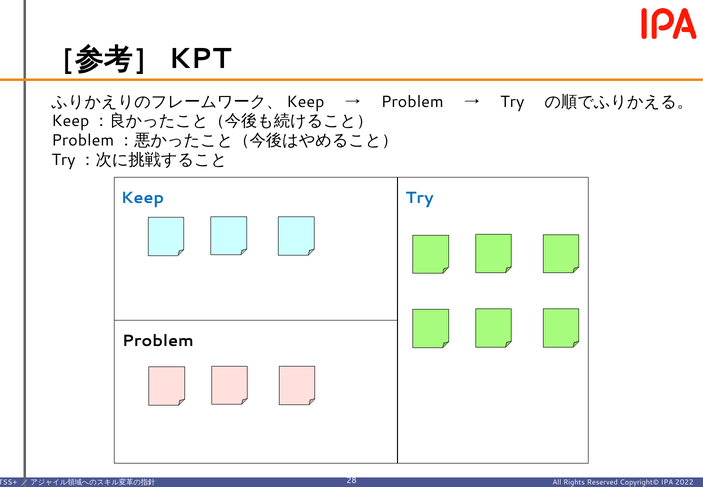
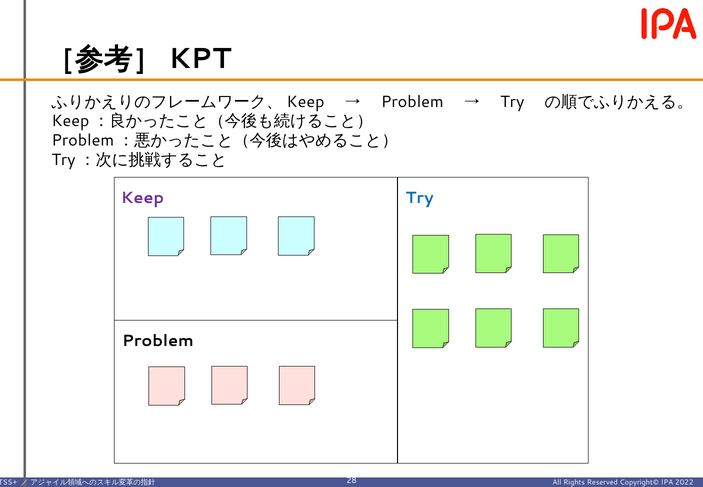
Keep colour: blue -> purple (142, 198)
